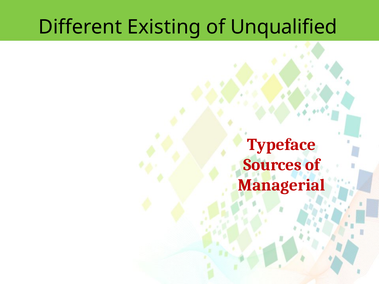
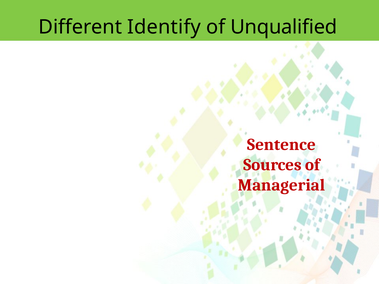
Existing: Existing -> Identify (164, 27)
Typeface: Typeface -> Sentence (281, 145)
